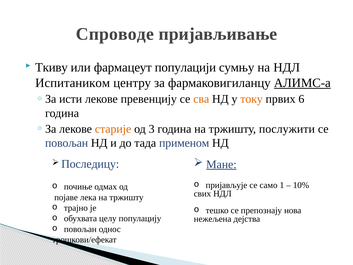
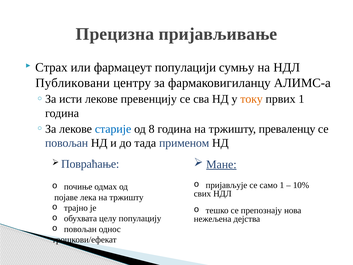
Спроводе: Спроводе -> Прецизна (115, 34)
Ткиву: Ткиву -> Страх (51, 67)
Испитаником: Испитаником -> Публиковани (73, 83)
АЛИМС-а underline: present -> none (302, 83)
сва colour: orange -> black (201, 99)
првих 6: 6 -> 1 (301, 99)
старије colour: orange -> blue (113, 129)
3: 3 -> 8 (152, 129)
послужити: послужити -> преваленцу (287, 129)
Последицу: Последицу -> Повраћање (90, 164)
